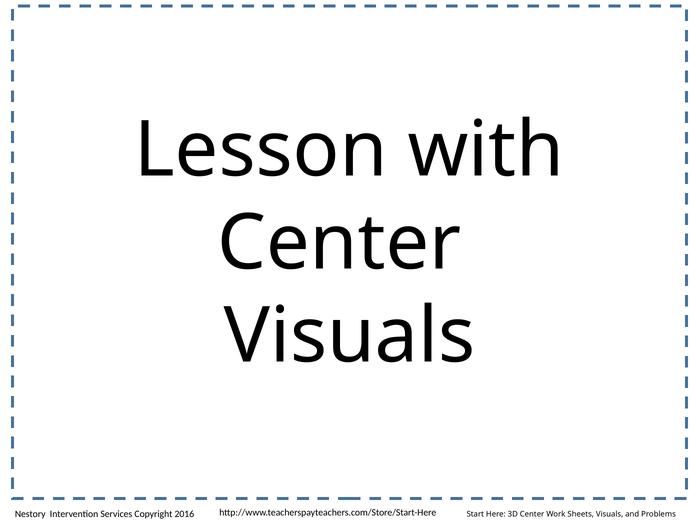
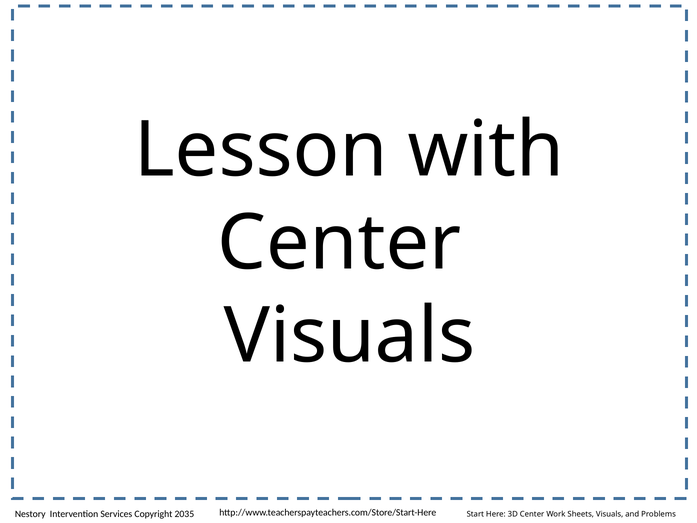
2016: 2016 -> 2035 (184, 514)
